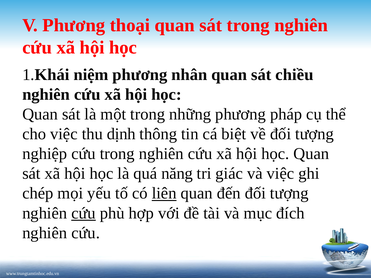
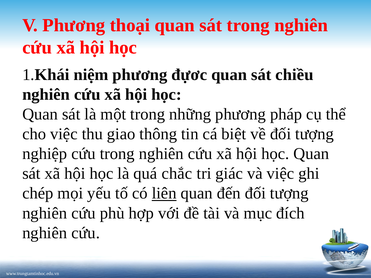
nhân: nhân -> đựơc (189, 75)
dịnh: dịnh -> giao (121, 134)
năng: năng -> chắc (177, 174)
cứu underline: present -> none (83, 213)
